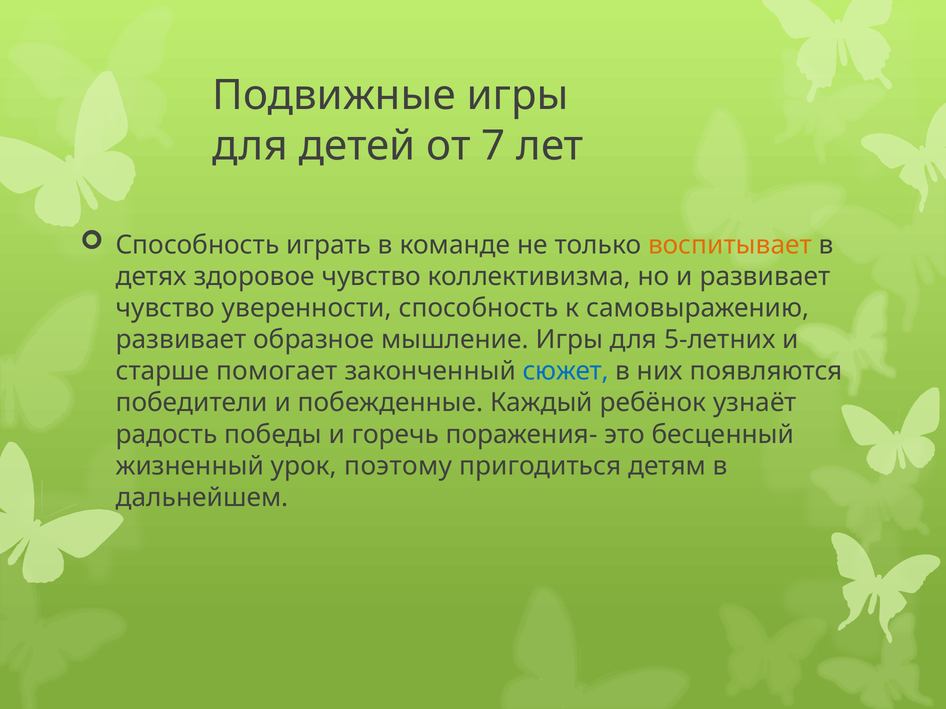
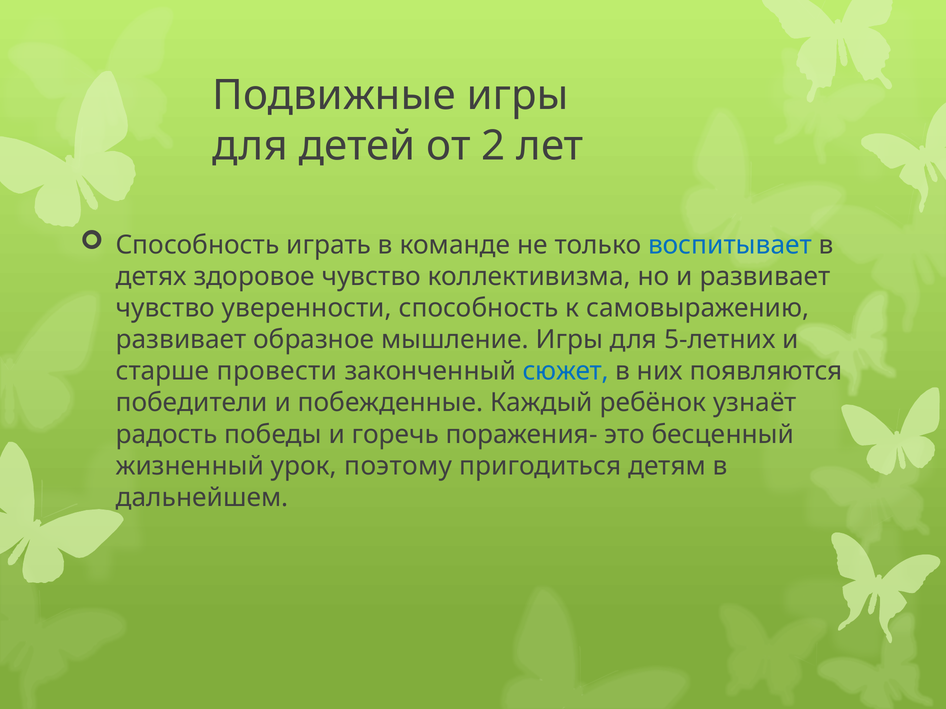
7: 7 -> 2 (494, 146)
воспитывает colour: orange -> blue (730, 245)
помогает: помогает -> провести (277, 371)
